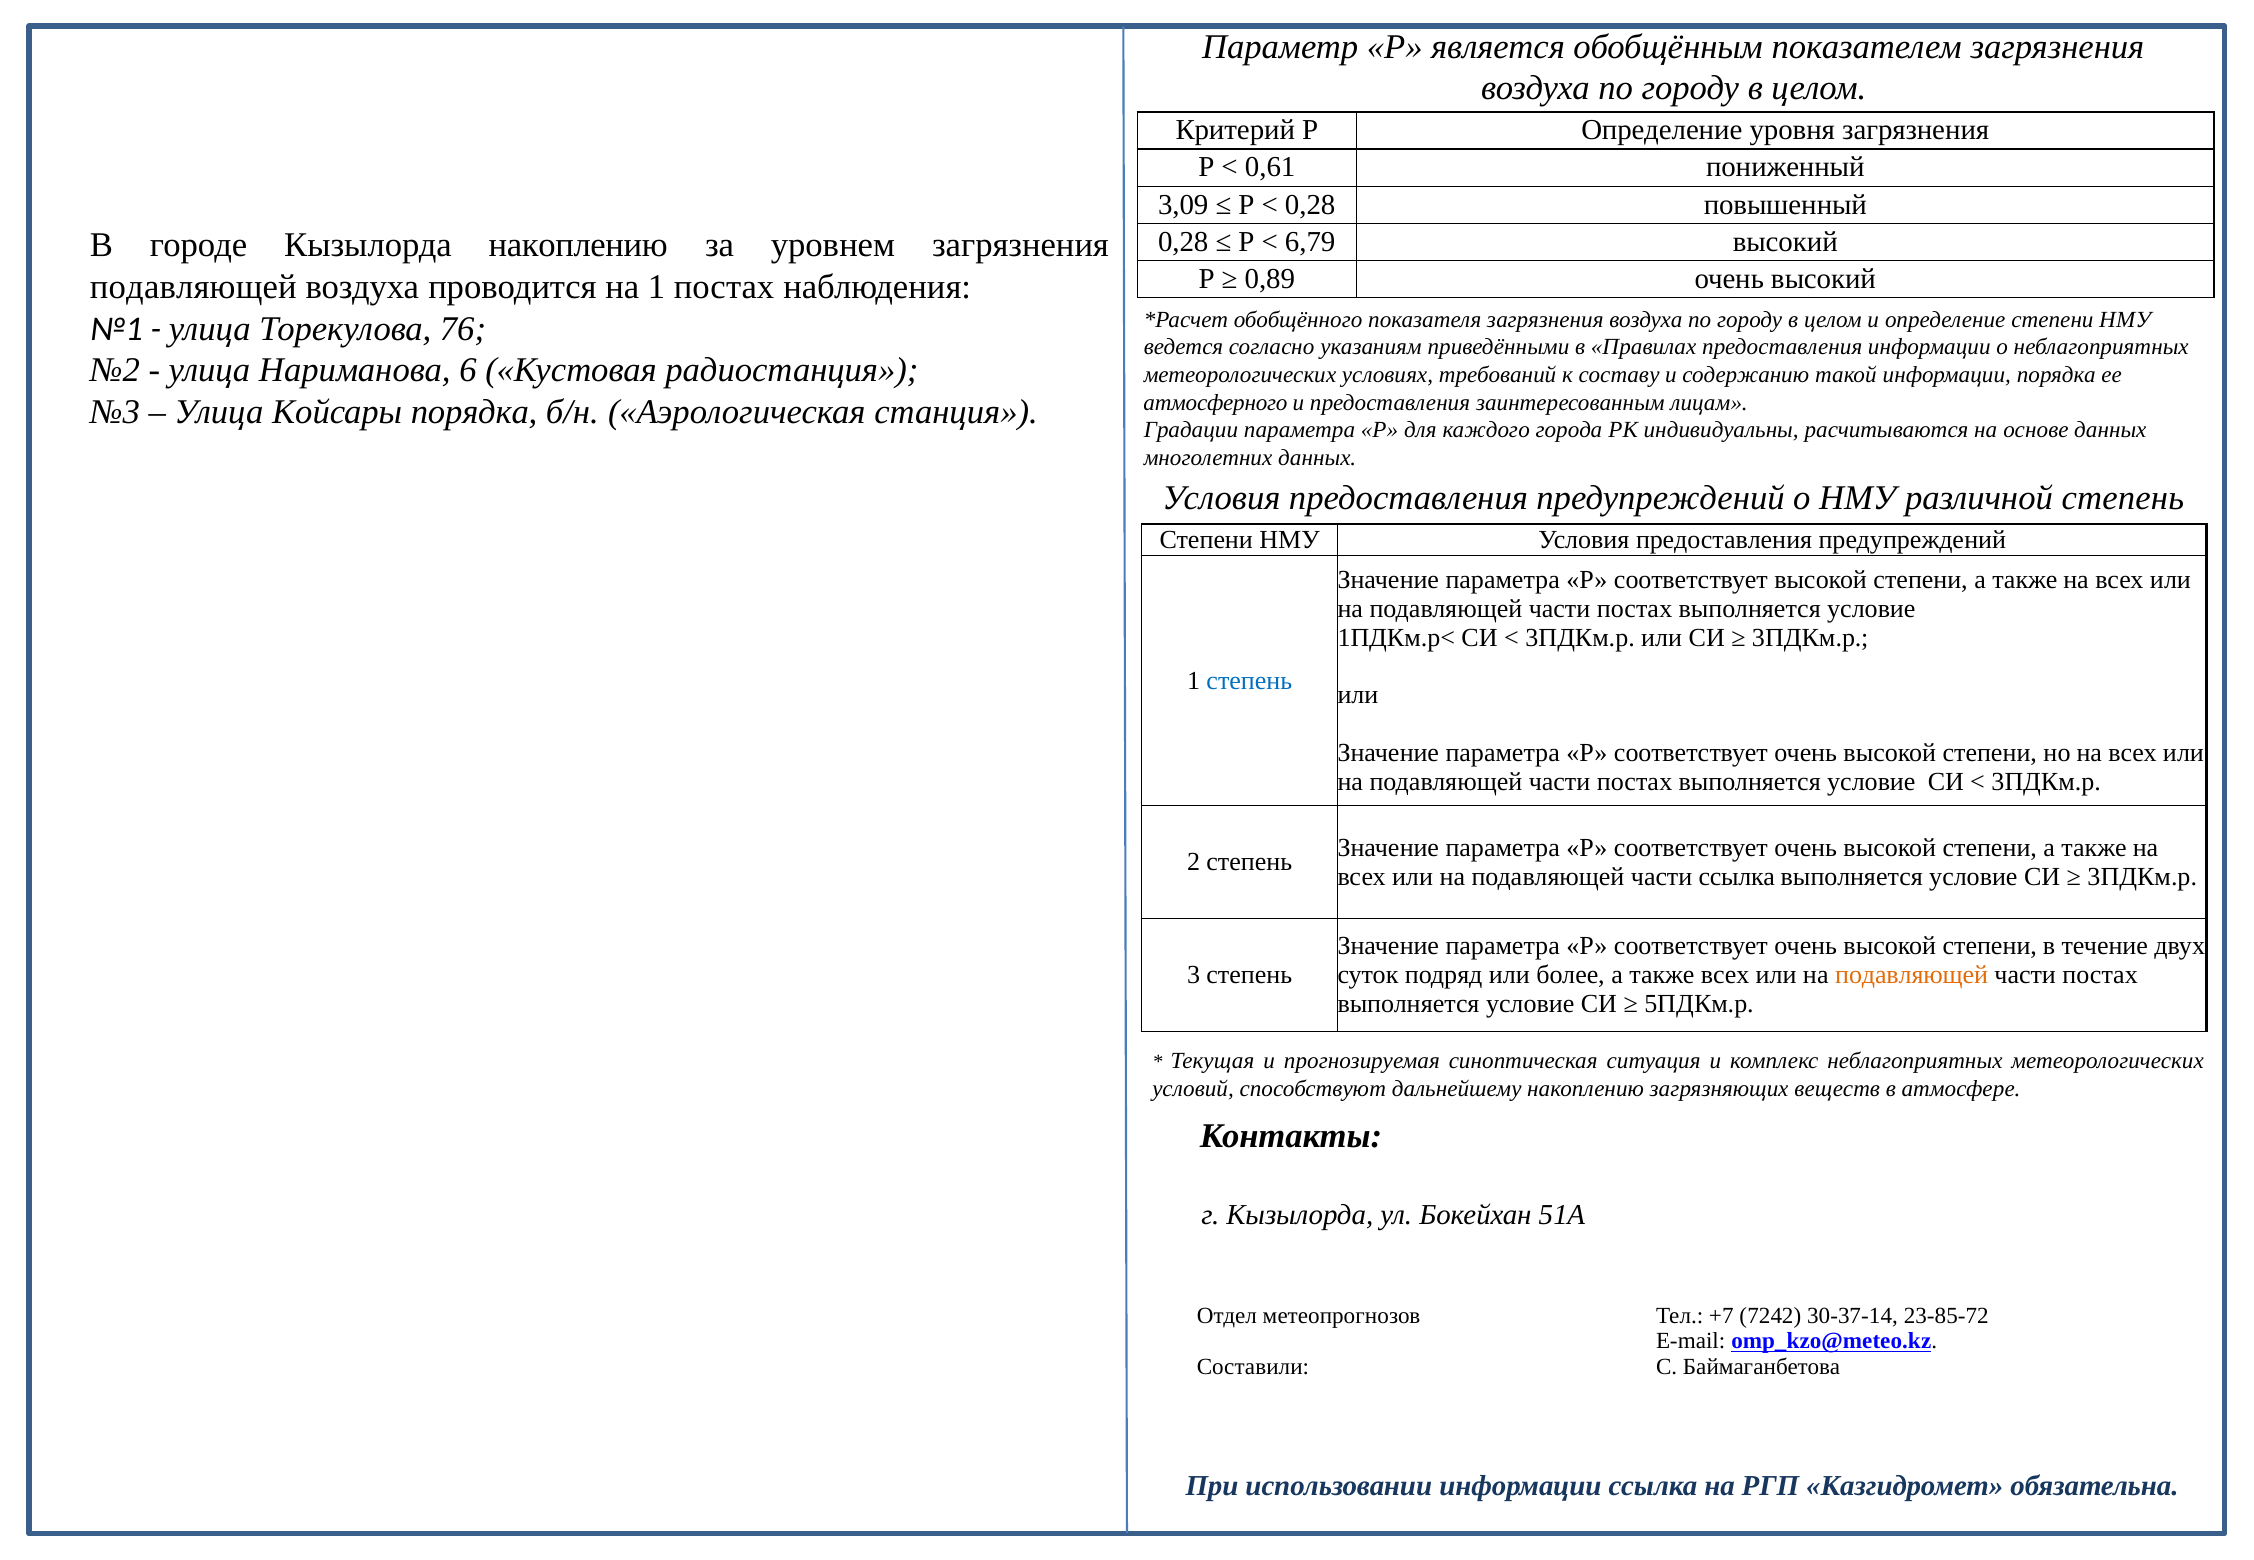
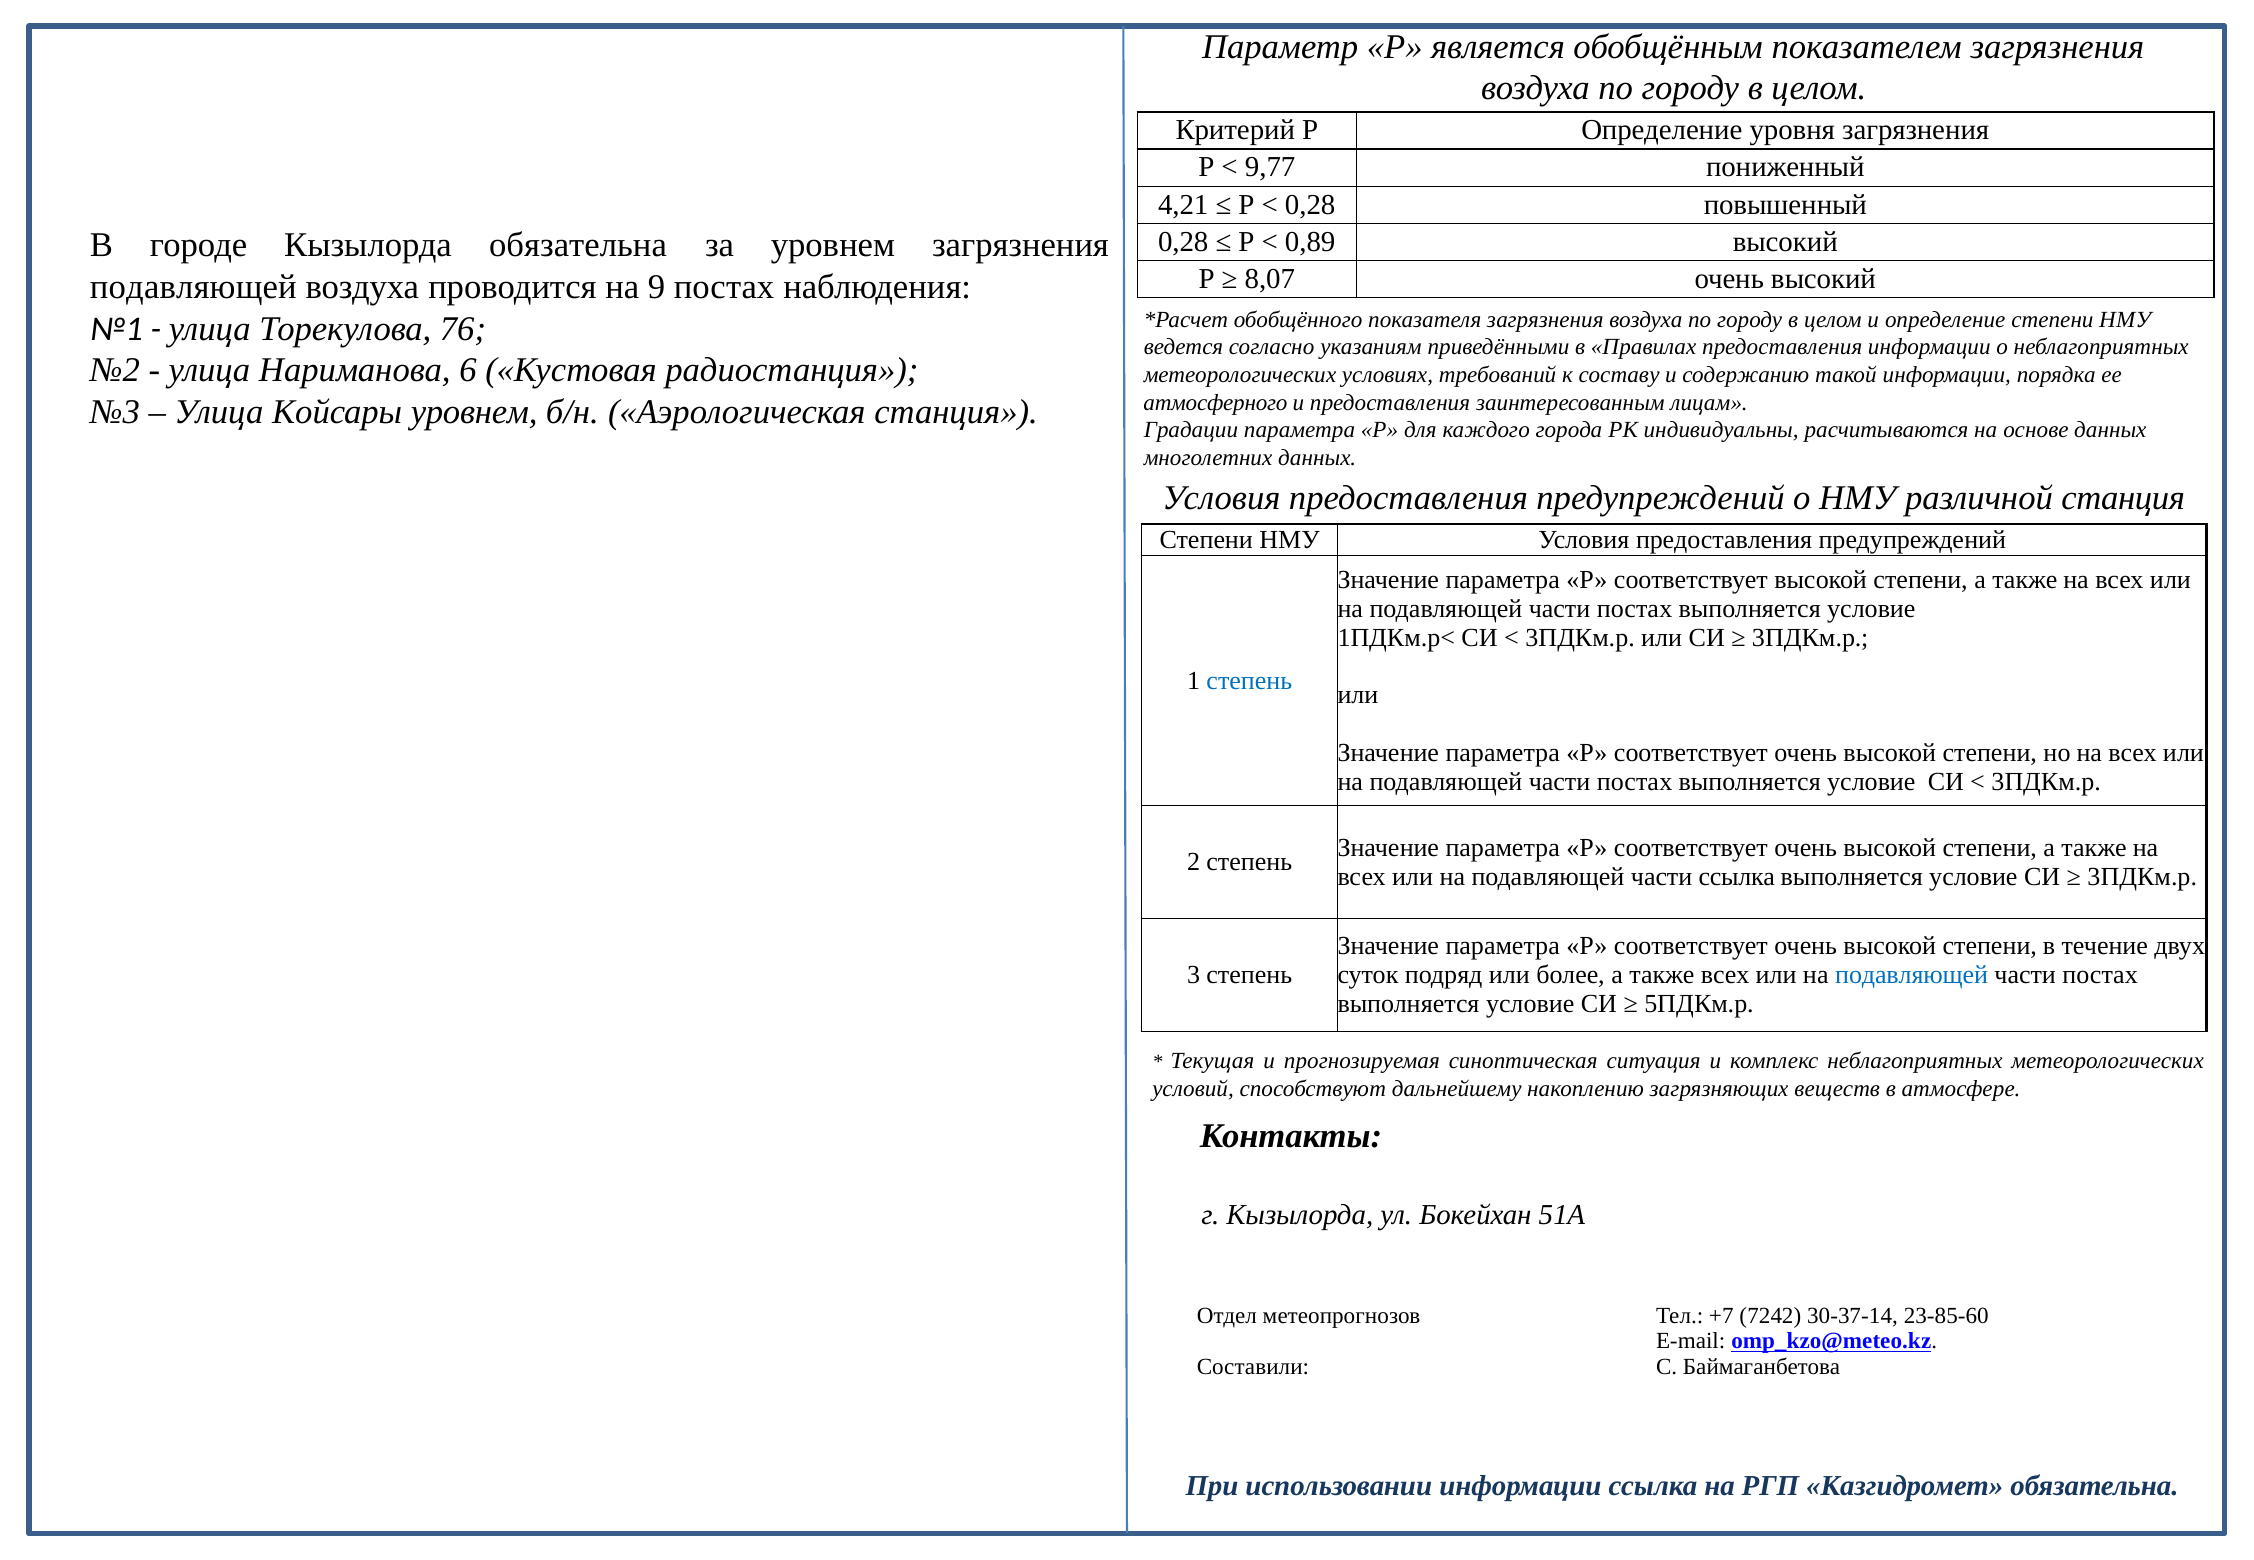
0,61: 0,61 -> 9,77 (1270, 167)
3,09: 3,09 -> 4,21 (1183, 205)
6,79: 6,79 -> 0,89 (1310, 242)
Кызылорда накоплению: накоплению -> обязательна (578, 246)
0,89: 0,89 -> 8,07 (1270, 279)
на 1: 1 -> 9 (657, 287)
Койсары порядка: порядка -> уровнем (474, 412)
различной степень: степень -> станция (2123, 498)
подавляющей colour: orange -> blue (1912, 975)
23-85-72: 23-85-72 -> 23-85-60 (1946, 1316)
